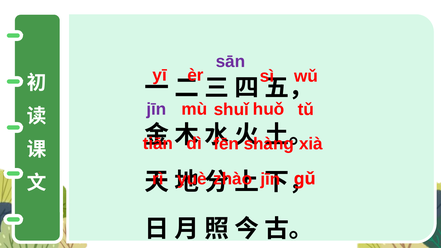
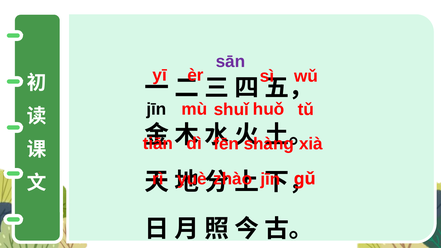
jīn colour: purple -> black (156, 109)
